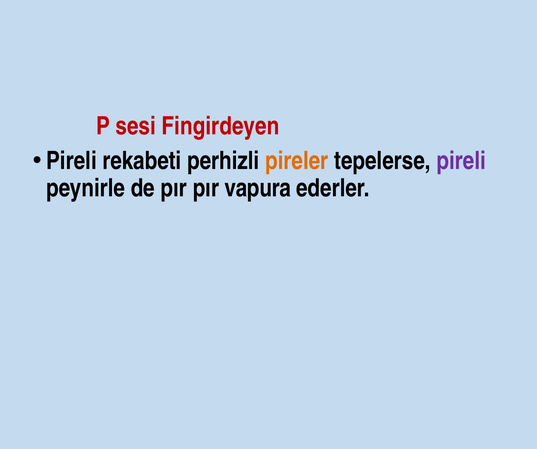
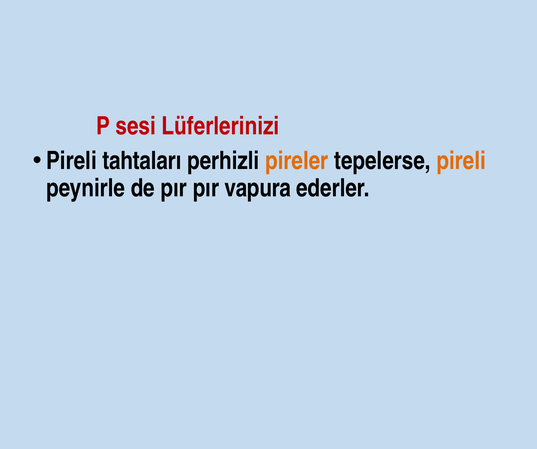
Fingirdeyen: Fingirdeyen -> Lüferlerinizi (220, 126)
rekabeti: rekabeti -> tahtaları (142, 161)
pireli colour: purple -> orange (461, 161)
